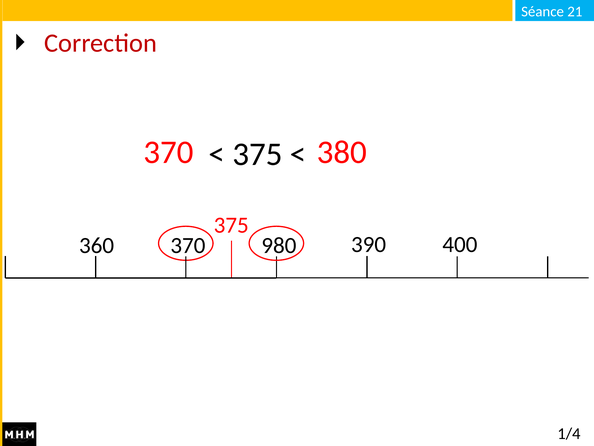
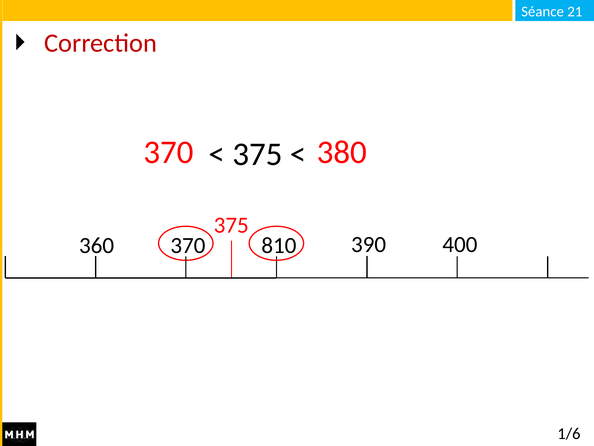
980: 980 -> 810 (279, 245)
1/4: 1/4 -> 1/6 (569, 433)
